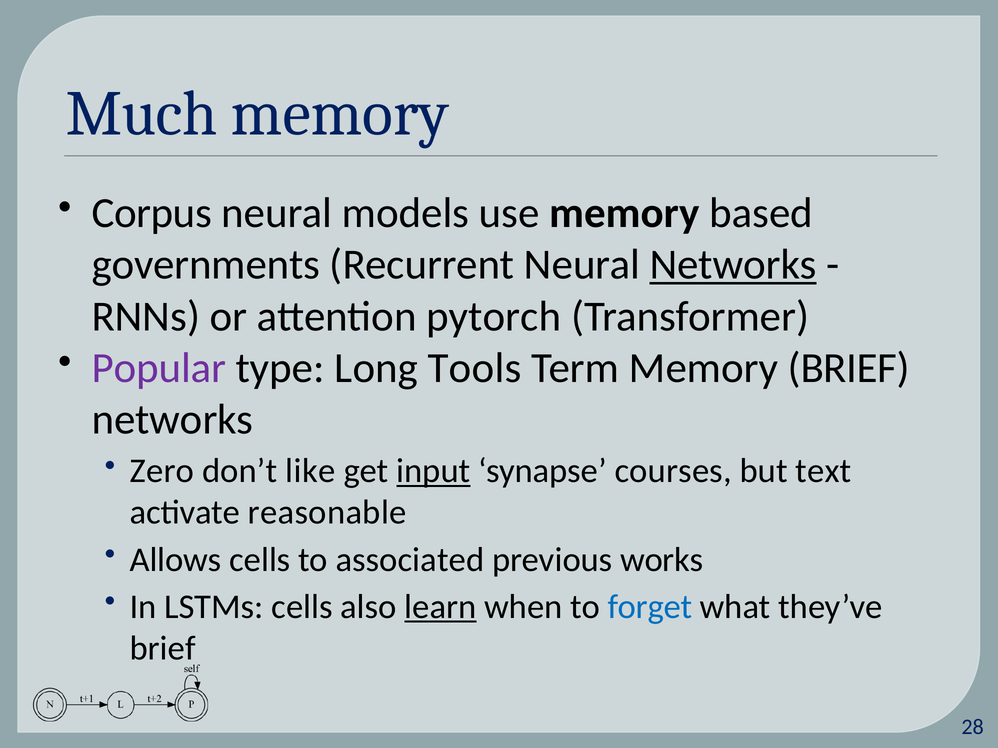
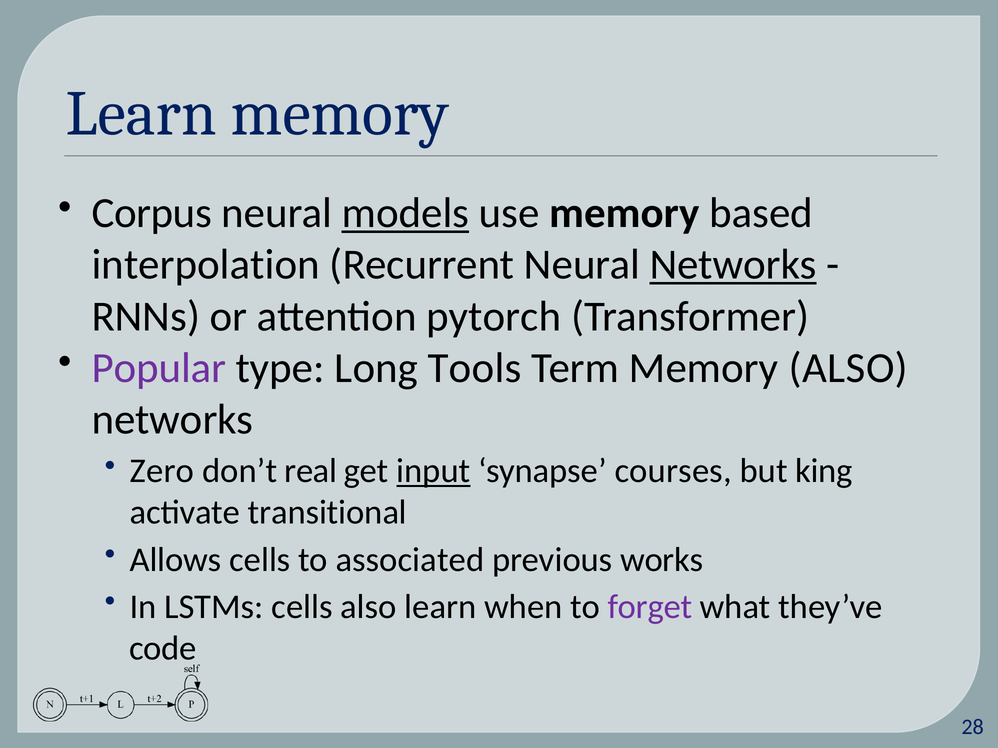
Much: Much -> Learn (141, 114)
models underline: none -> present (405, 213)
governments: governments -> interpolation (206, 265)
Memory BRIEF: BRIEF -> ALSO (848, 368)
like: like -> real (311, 471)
text: text -> king (824, 471)
reasonable: reasonable -> transitional (327, 513)
learn underline: present -> none (440, 607)
forget colour: blue -> purple (650, 607)
brief: brief -> code (163, 649)
